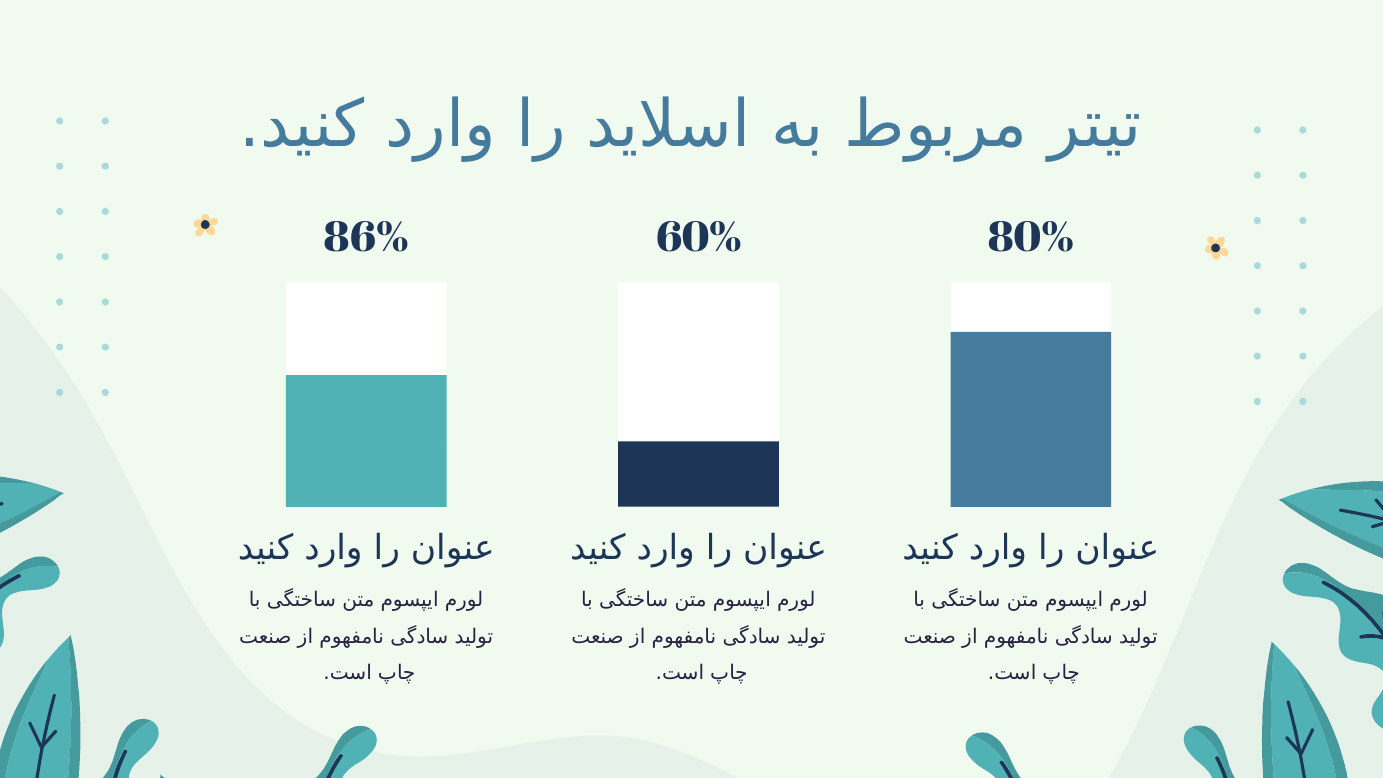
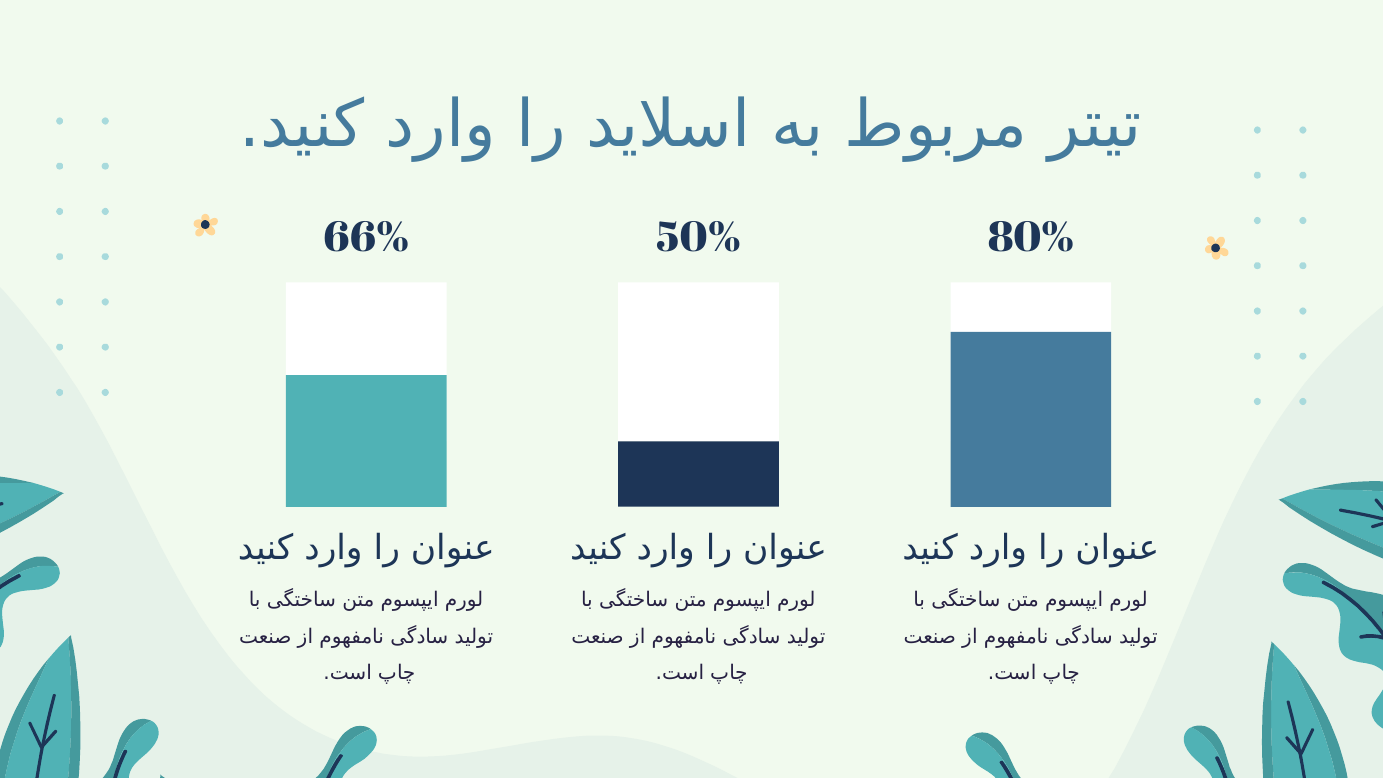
86%: 86% -> 66% (366, 238)
60%: 60% -> 50% (698, 238)
